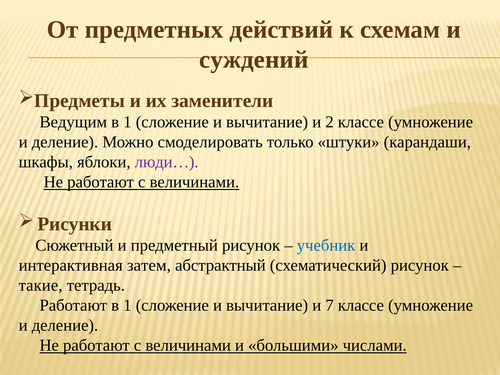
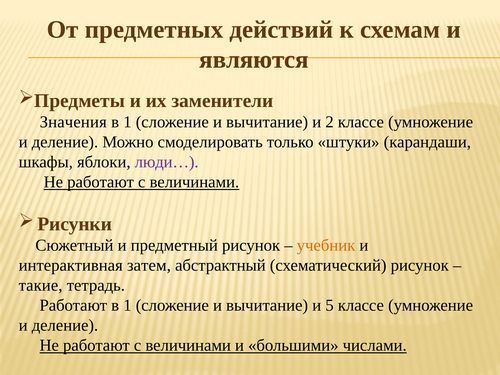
суждений: суждений -> являются (254, 60)
Ведущим: Ведущим -> Значения (73, 122)
учебник colour: blue -> orange (326, 245)
7: 7 -> 5 (330, 305)
